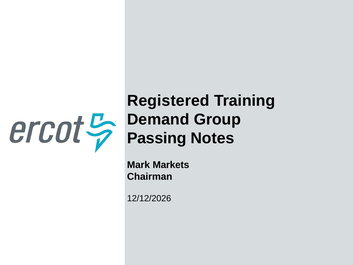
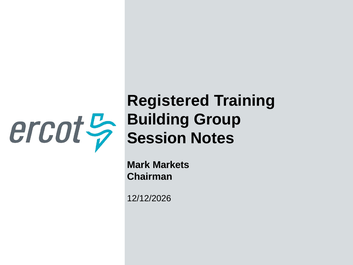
Demand: Demand -> Building (158, 119)
Passing: Passing -> Session (157, 138)
